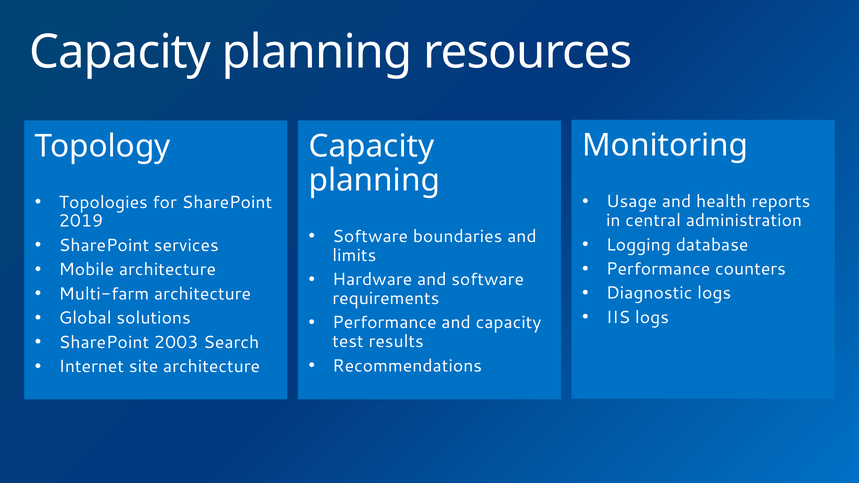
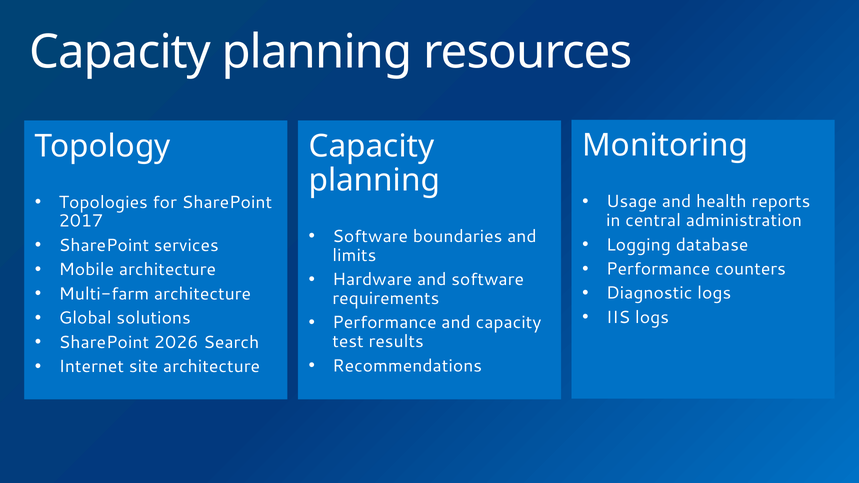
2019: 2019 -> 2017 (81, 221)
2003: 2003 -> 2026 (176, 342)
